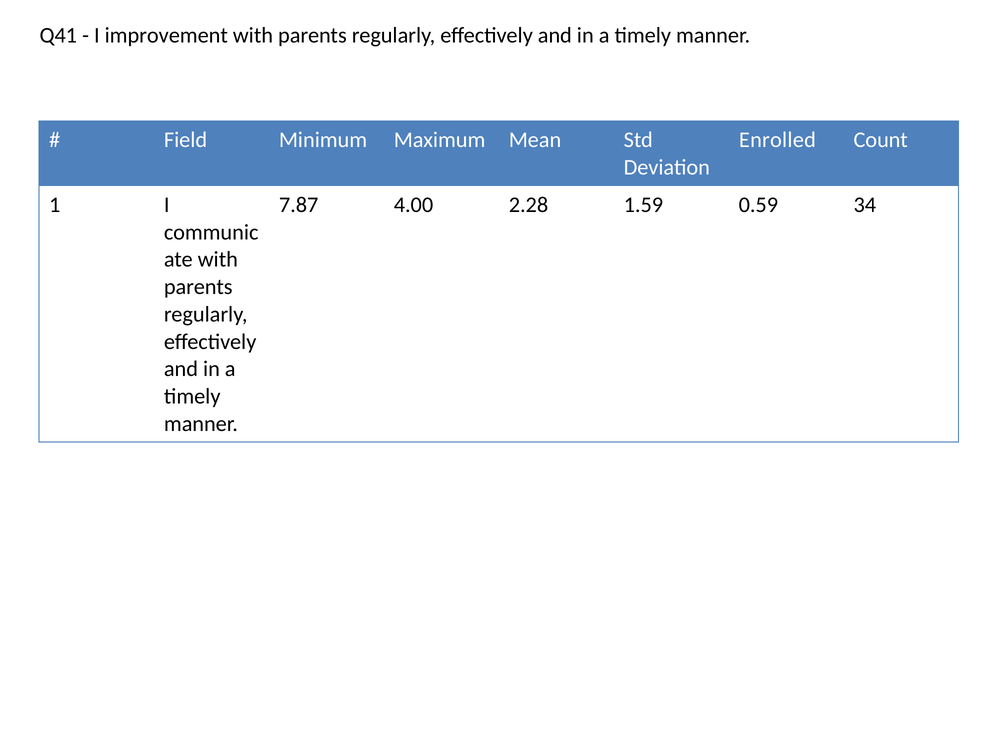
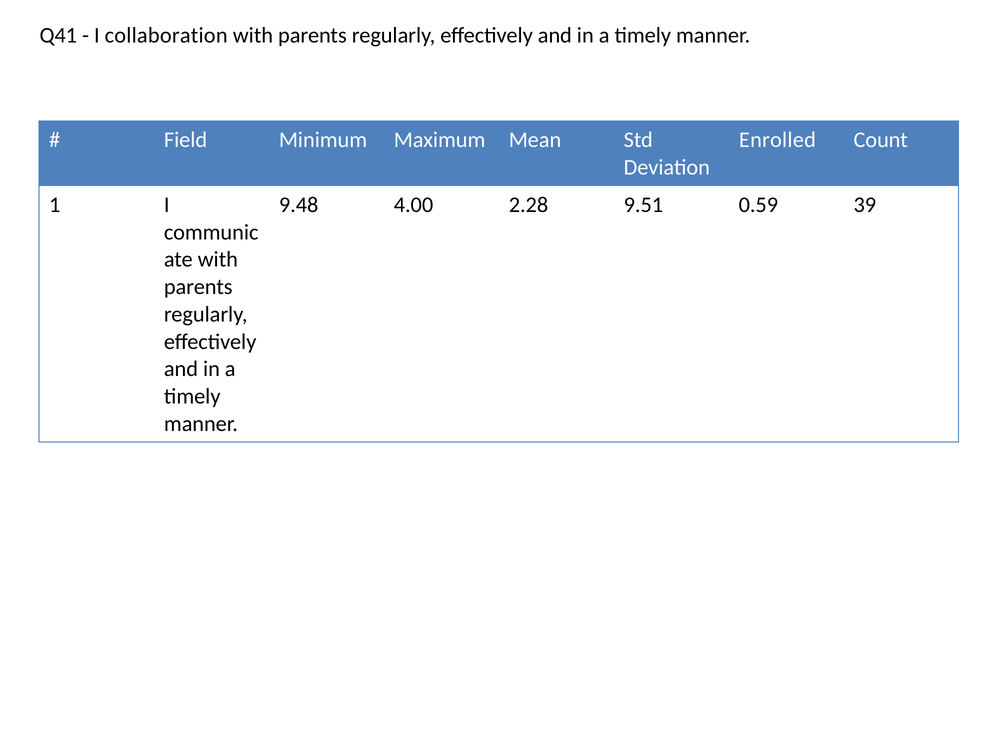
improvement: improvement -> collaboration (166, 35)
7.87: 7.87 -> 9.48 (299, 205)
1.59: 1.59 -> 9.51 (643, 205)
34: 34 -> 39 (865, 205)
